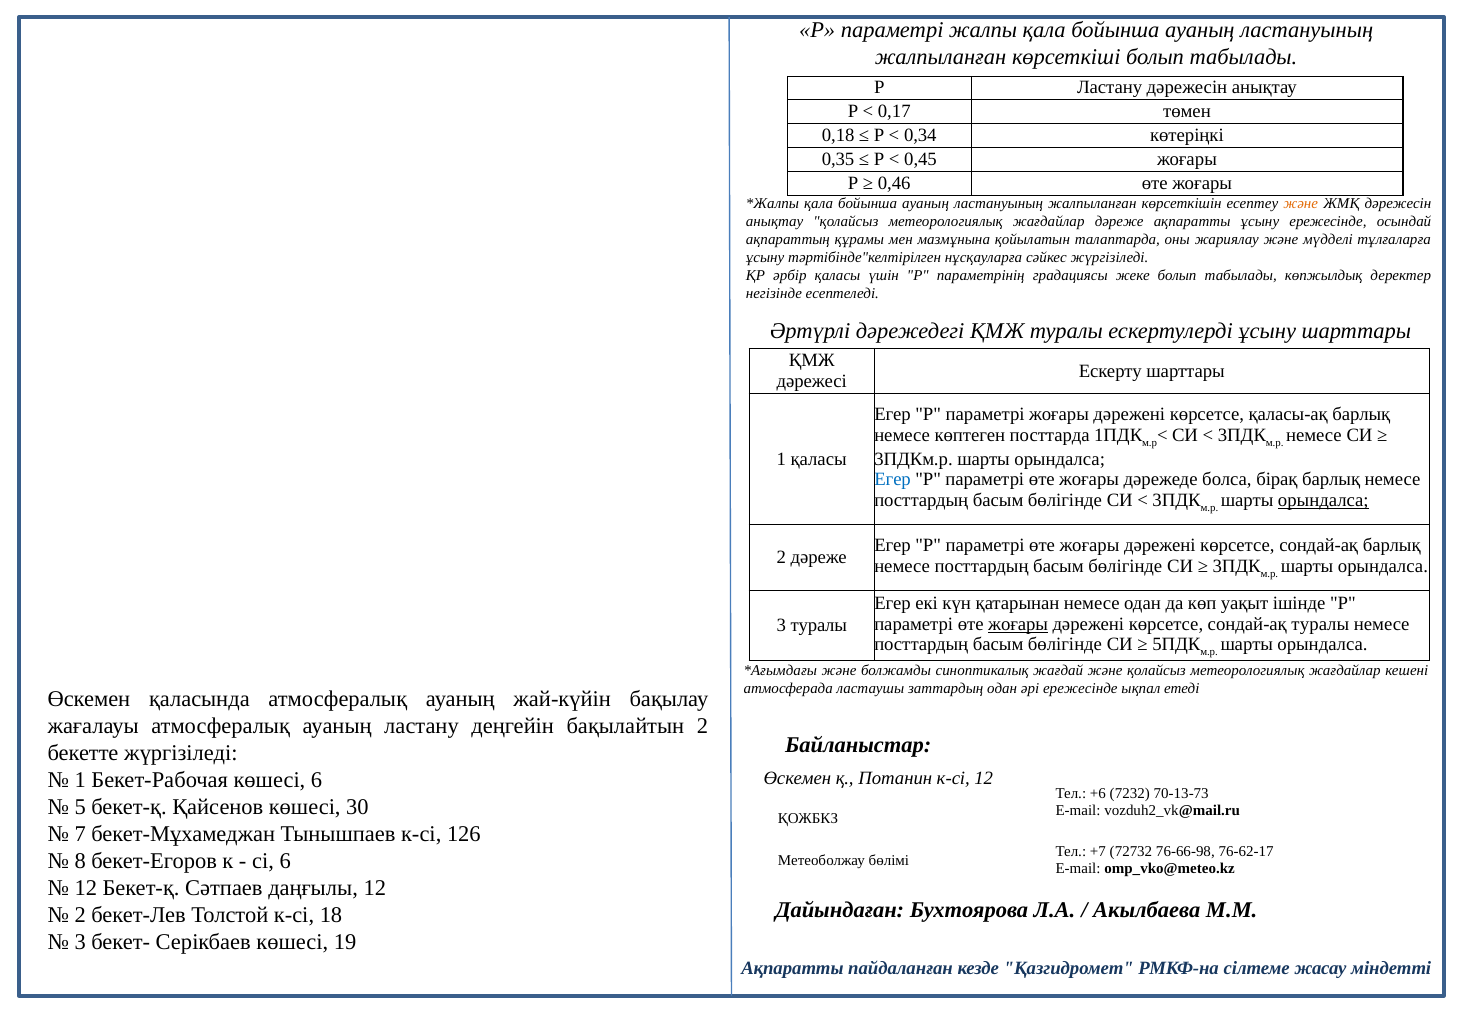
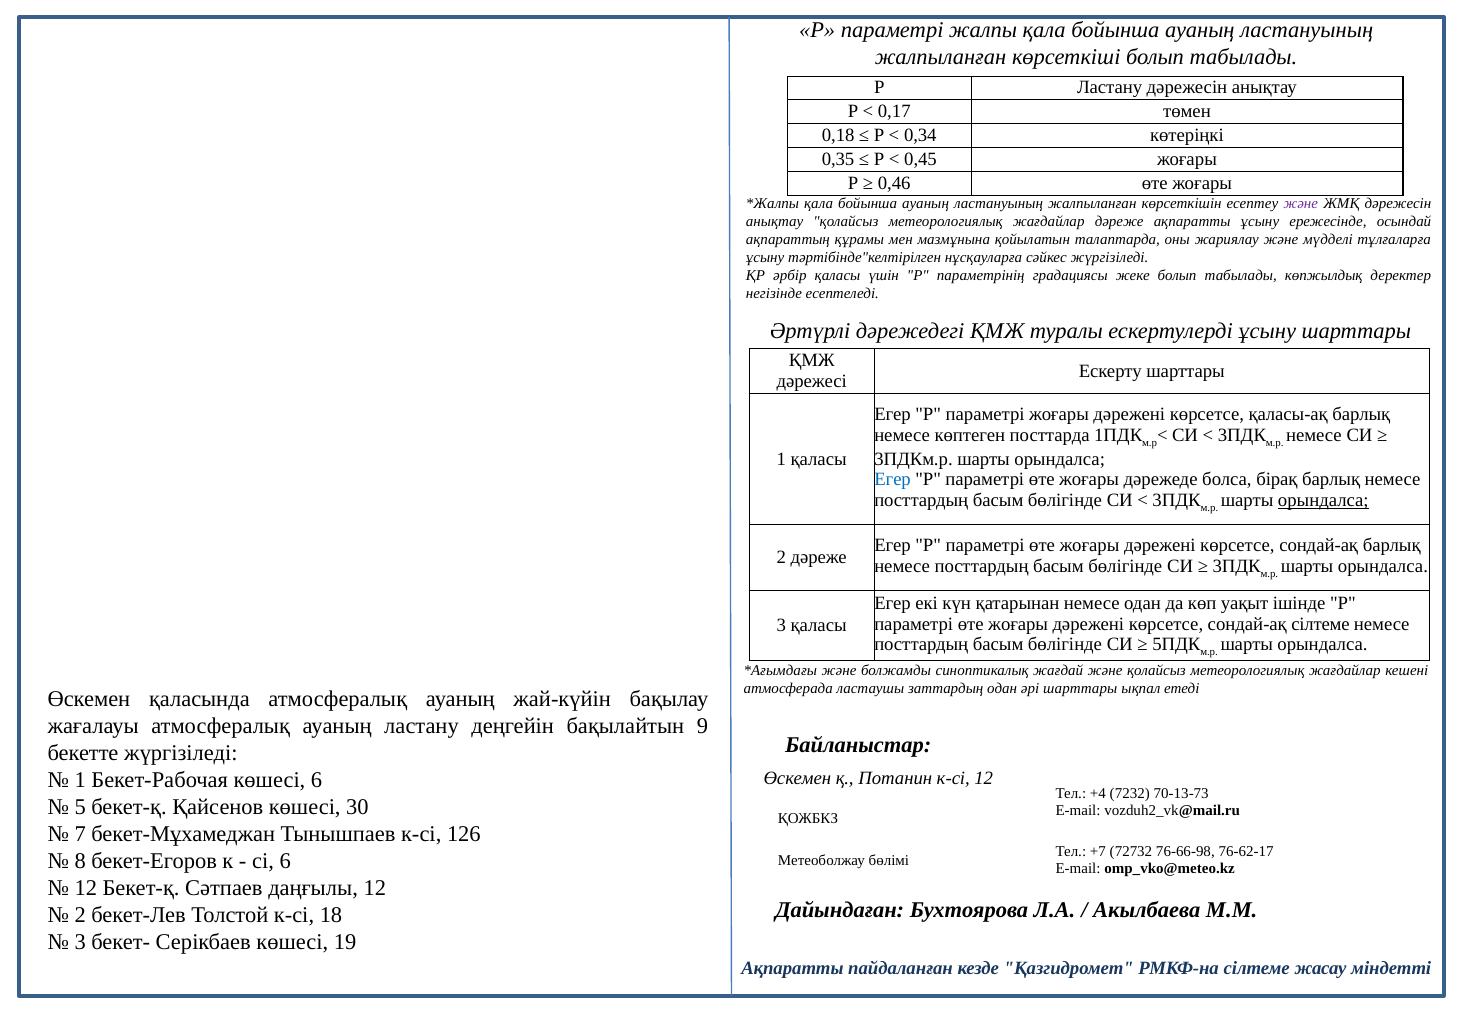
және colour: orange -> purple (1301, 204)
жоғары underline: present -> none (1018, 624)
сондай-ақ туралы: туралы -> сілтеме (1321, 624)
3 туралы: туралы -> қаласы (819, 625)
әрі ережесінде: ережесінде -> шарттары (1080, 688)
бақылайтын 2: 2 -> 9 (703, 726)
+6: +6 -> +4 (1098, 793)
